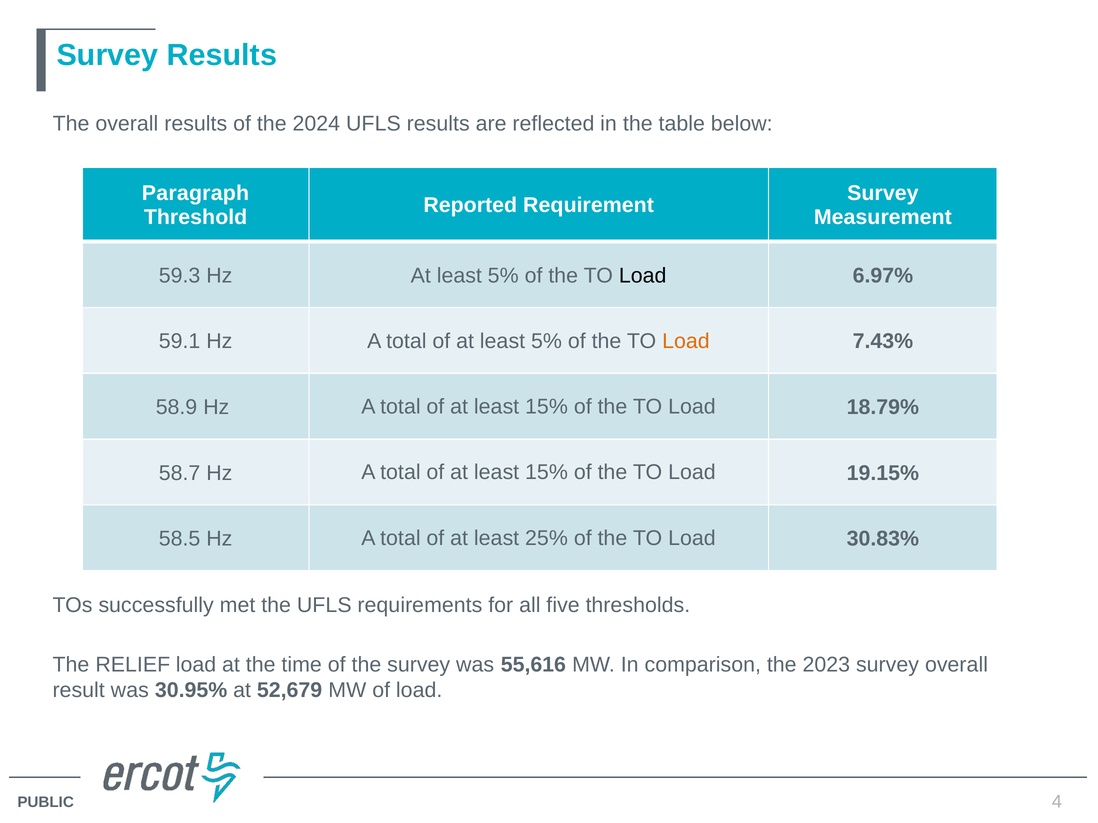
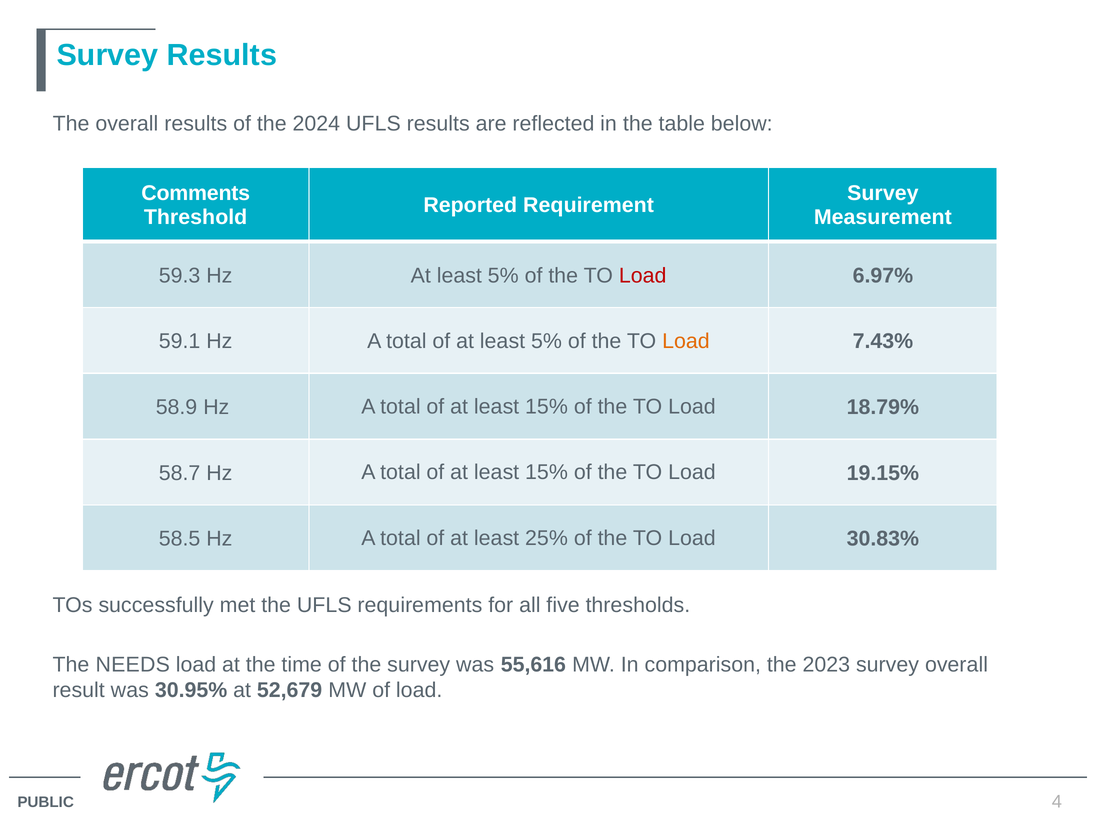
Paragraph: Paragraph -> Comments (196, 193)
Load colour: black -> red (643, 276)
RELIEF: RELIEF -> NEEDS (133, 665)
